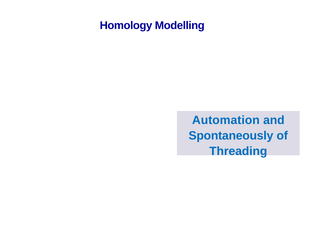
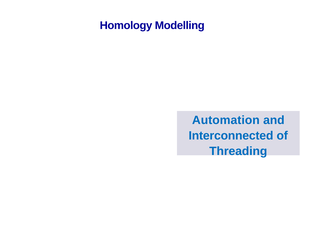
Spontaneously: Spontaneously -> Interconnected (231, 136)
